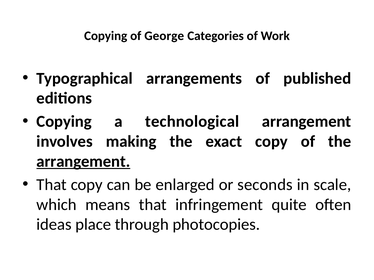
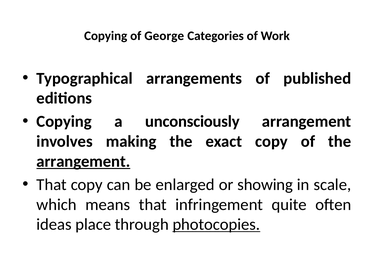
technological: technological -> unconsciously (192, 122)
seconds: seconds -> showing (265, 185)
photocopies underline: none -> present (216, 225)
